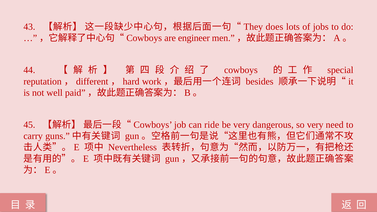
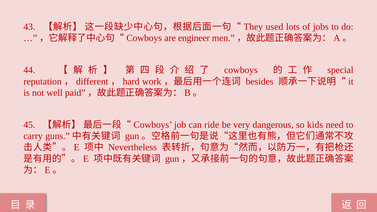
does: does -> used (274, 27)
so very: very -> kids (315, 125)
